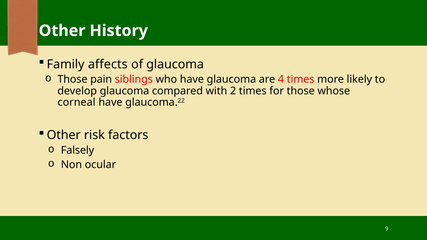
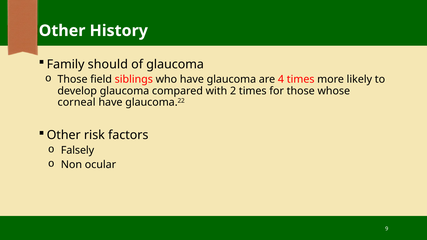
affects: affects -> should (108, 64)
pain: pain -> field (101, 79)
